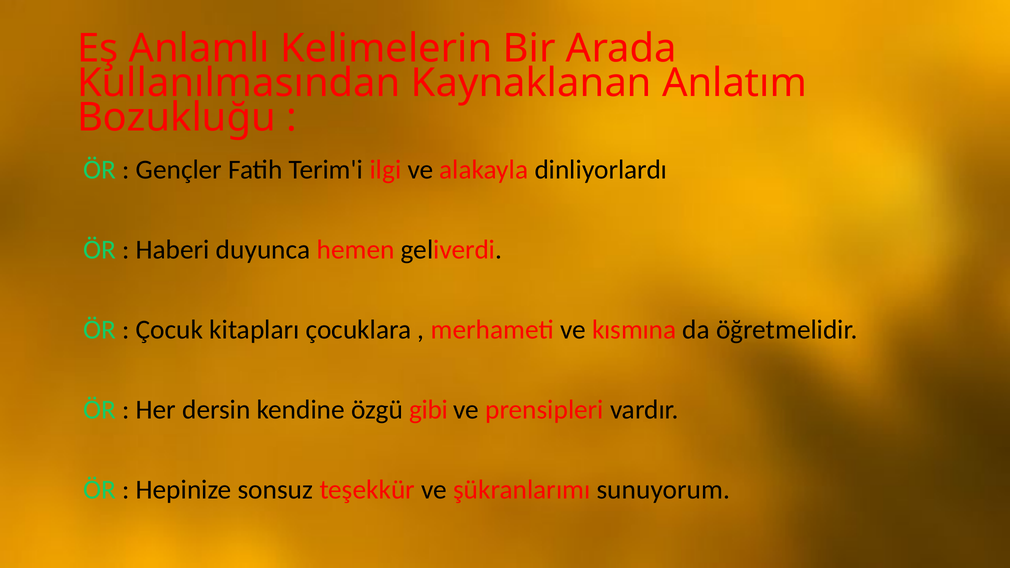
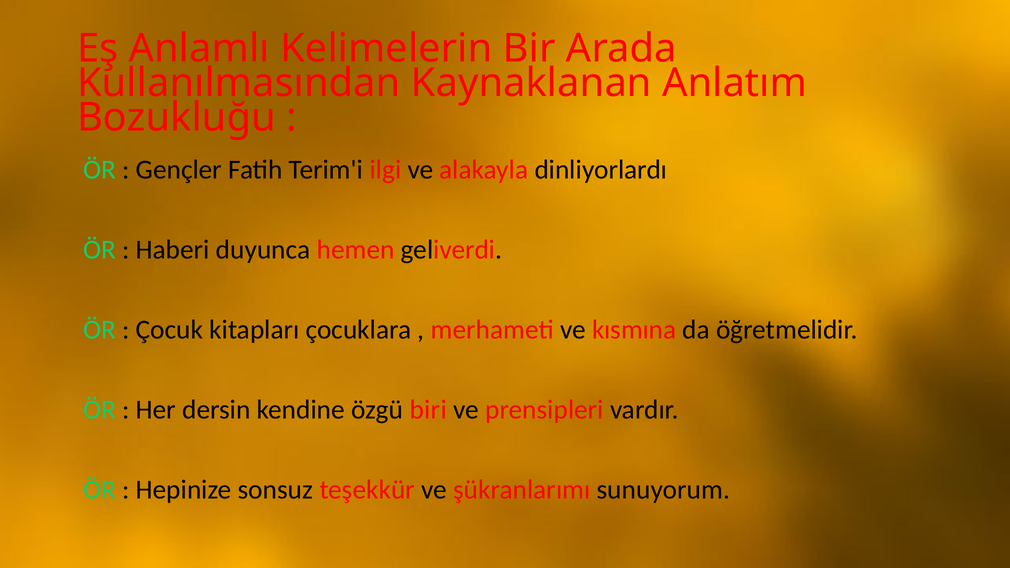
gibi: gibi -> biri (428, 410)
